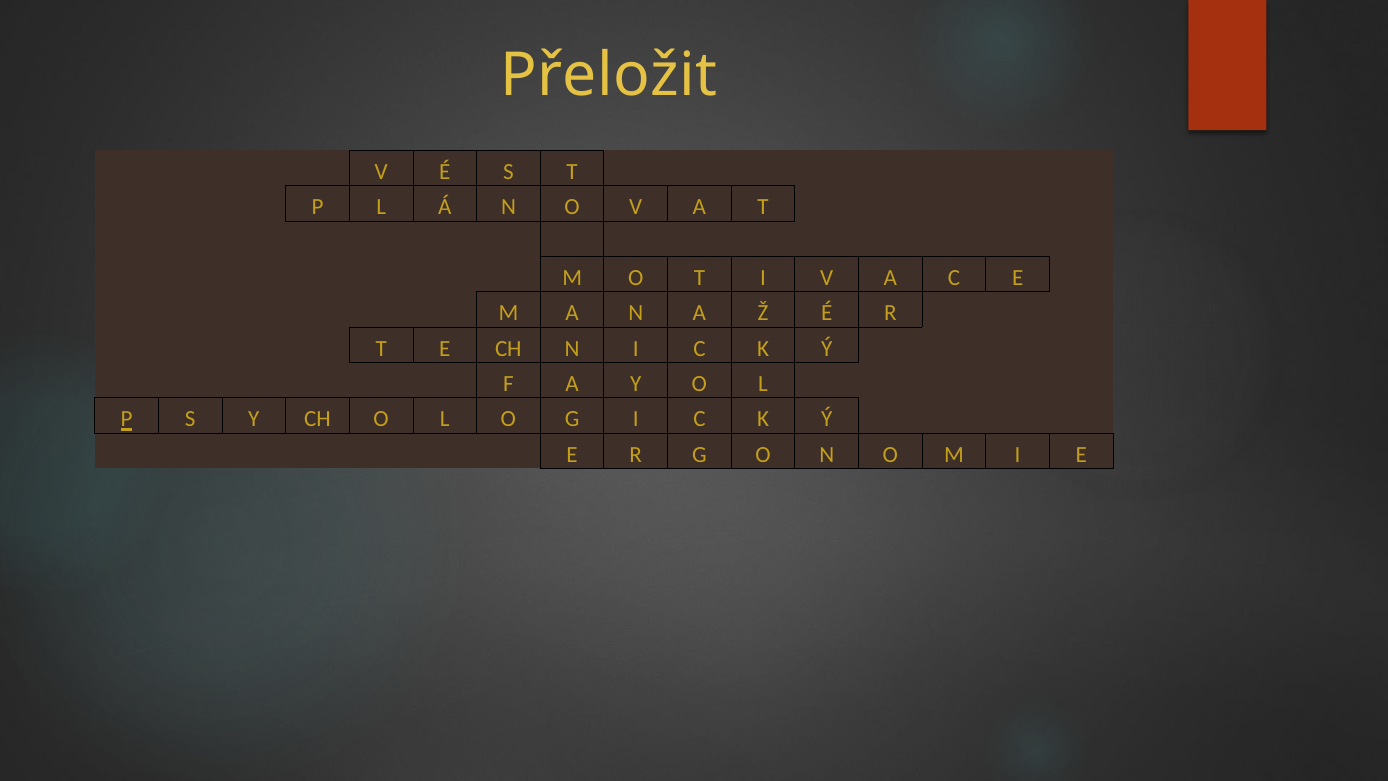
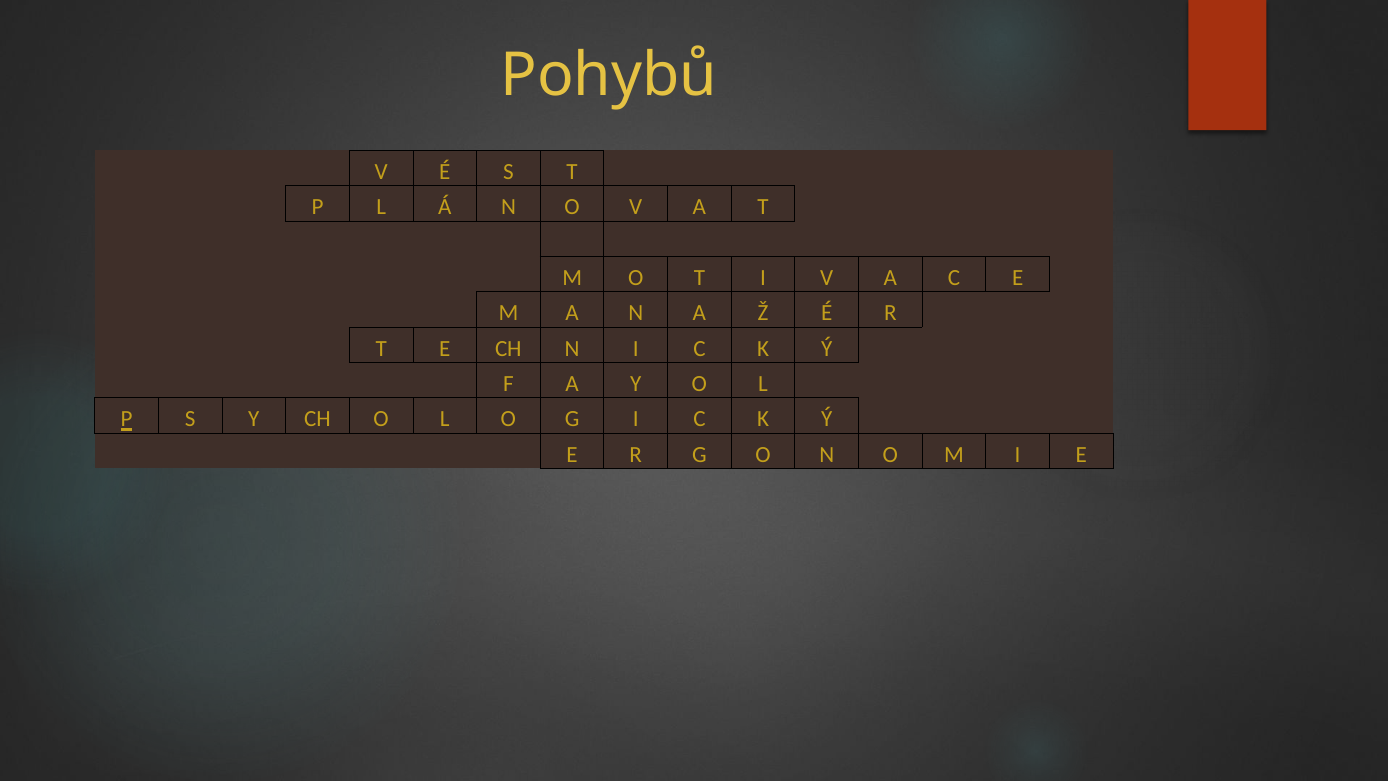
Přeložit: Přeložit -> Pohybů (609, 76)
